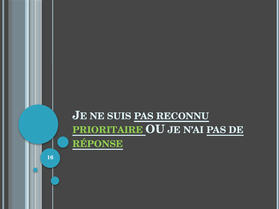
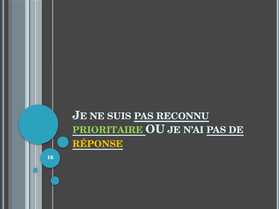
RÉPONSE colour: light green -> yellow (98, 144)
